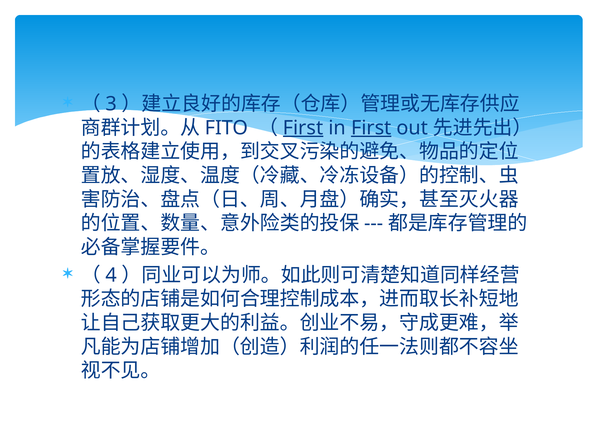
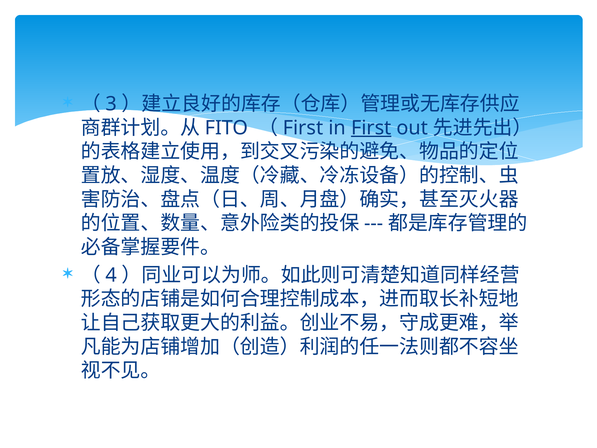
First underline: present -> none (303, 128)
